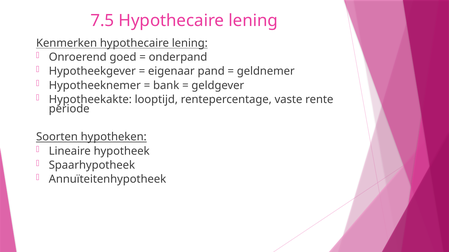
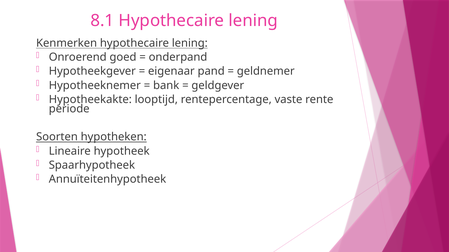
7.5: 7.5 -> 8.1 (102, 21)
